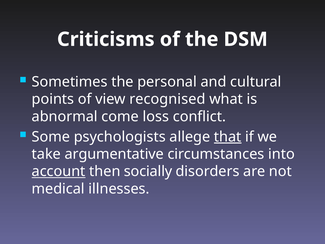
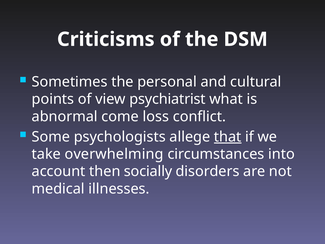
recognised: recognised -> psychiatrist (167, 99)
argumentative: argumentative -> overwhelming (114, 154)
account underline: present -> none (59, 171)
